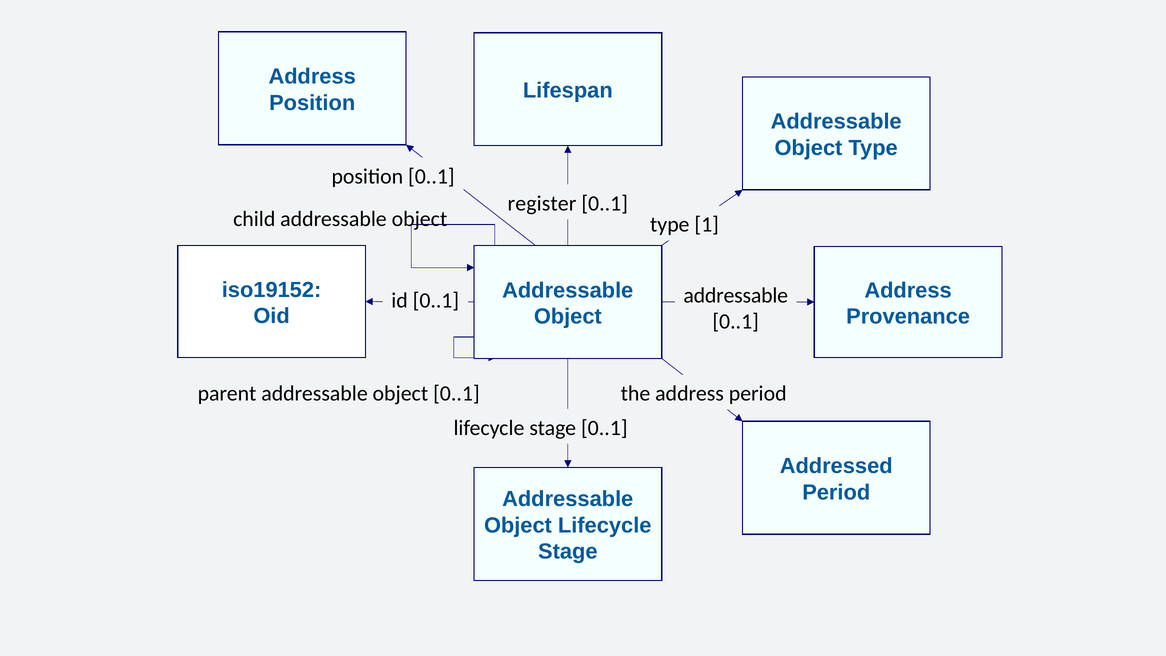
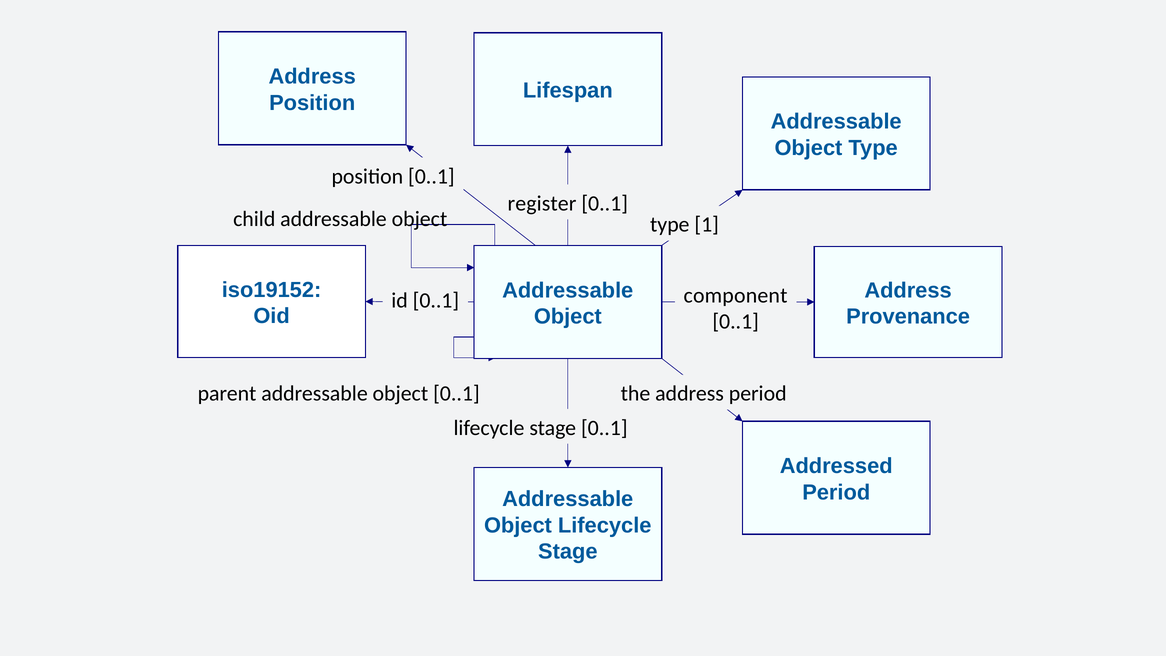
addressable: addressable -> component (736, 295)
